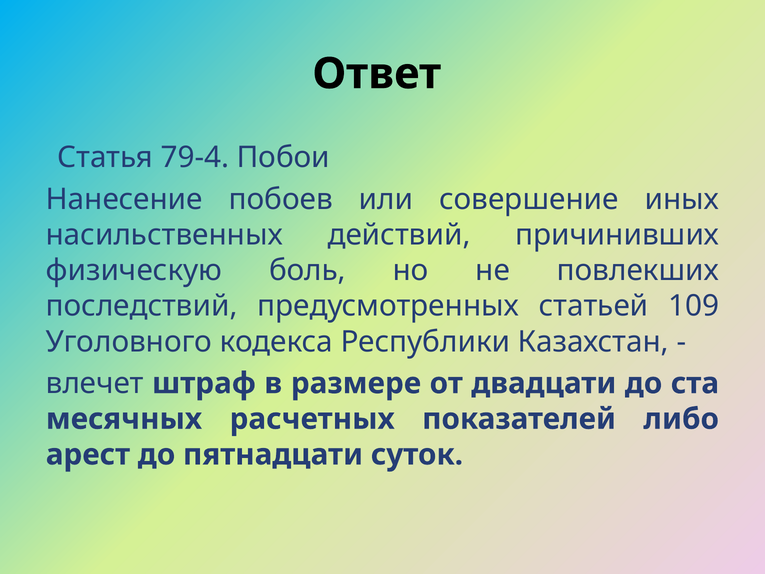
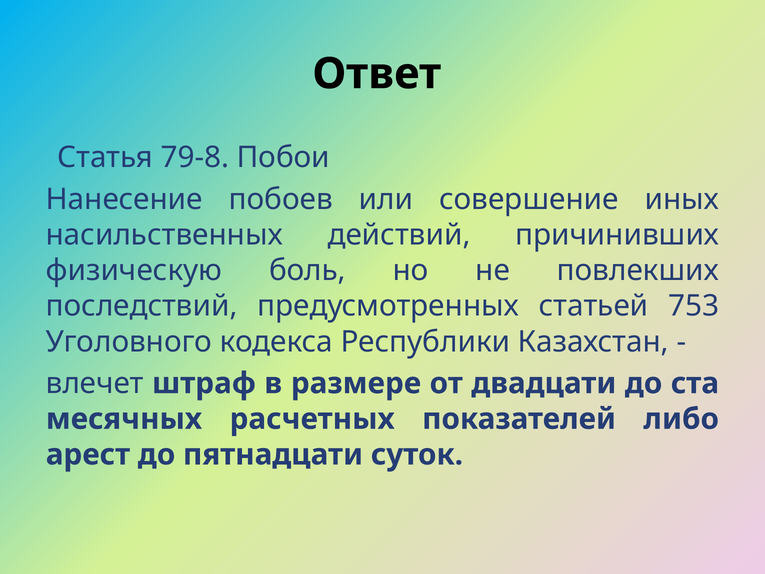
79-4: 79-4 -> 79-8 (195, 158)
109: 109 -> 753 (694, 306)
